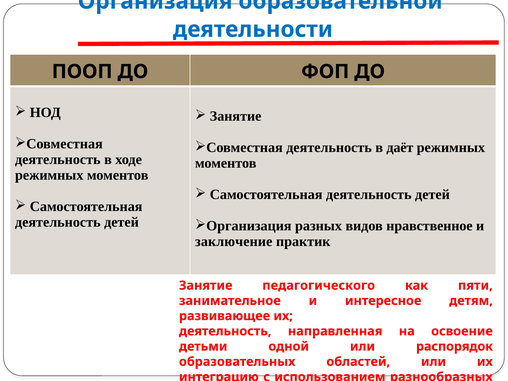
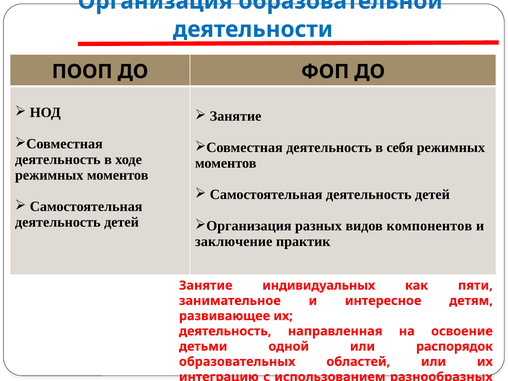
даёт: даёт -> себя (400, 148)
нравственное: нравственное -> компонентов (429, 226)
педагогического: педагогического -> индивидуальных (319, 285)
